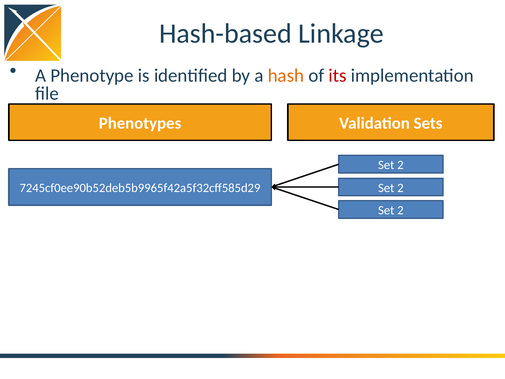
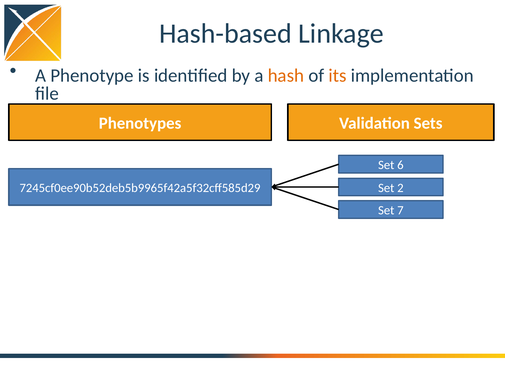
its colour: red -> orange (337, 75)
2: 2 -> 6 (400, 165)
2: 2 -> 7 (400, 210)
